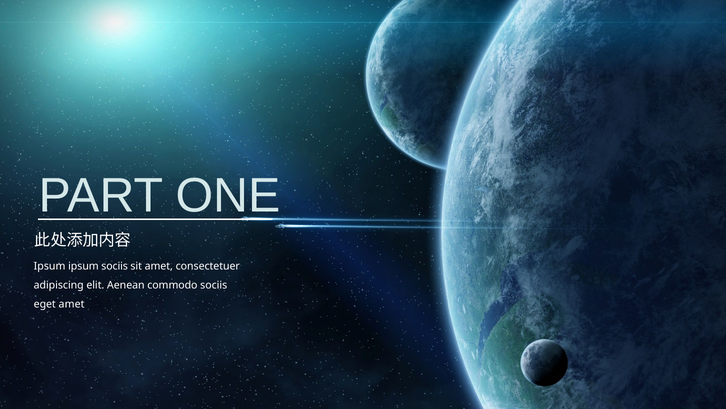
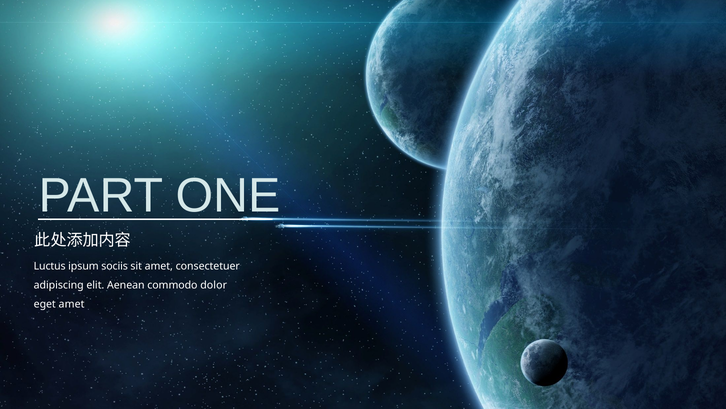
Ipsum: Ipsum -> Luctus (50, 266)
commodo sociis: sociis -> dolor (214, 285)
